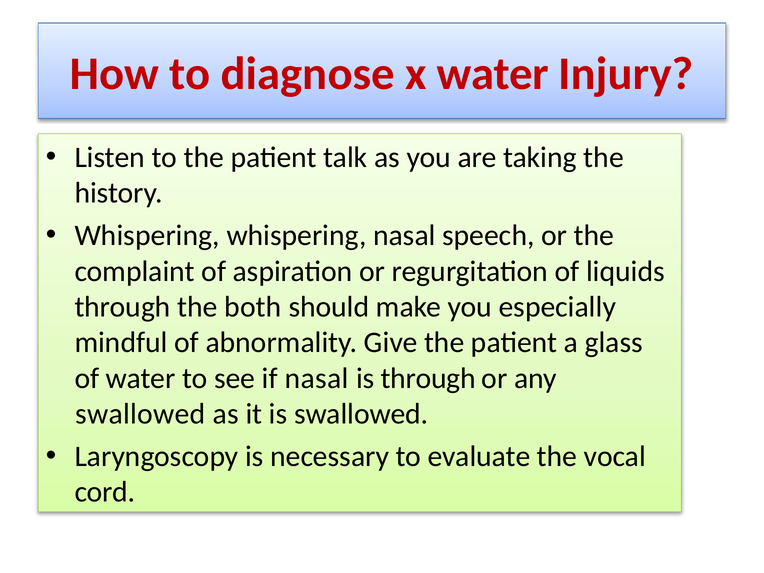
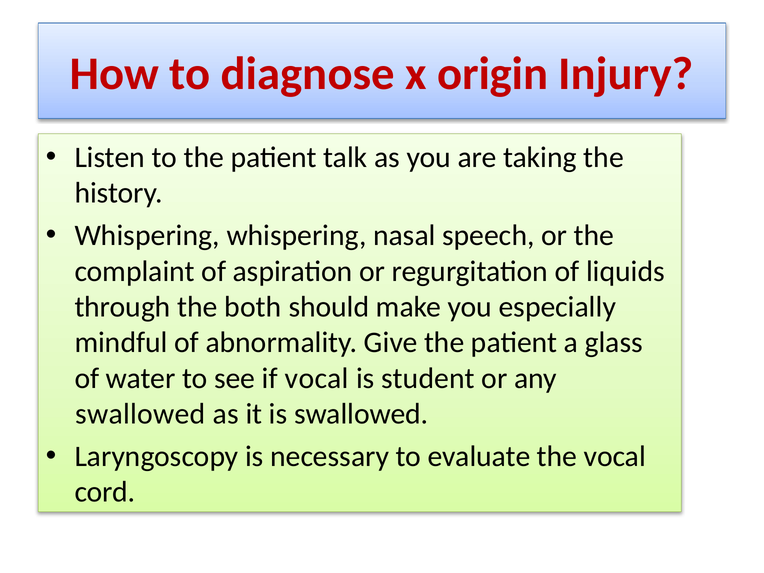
x water: water -> origin (493, 74)
if nasal: nasal -> vocal (317, 378)
is through: through -> student (428, 378)
